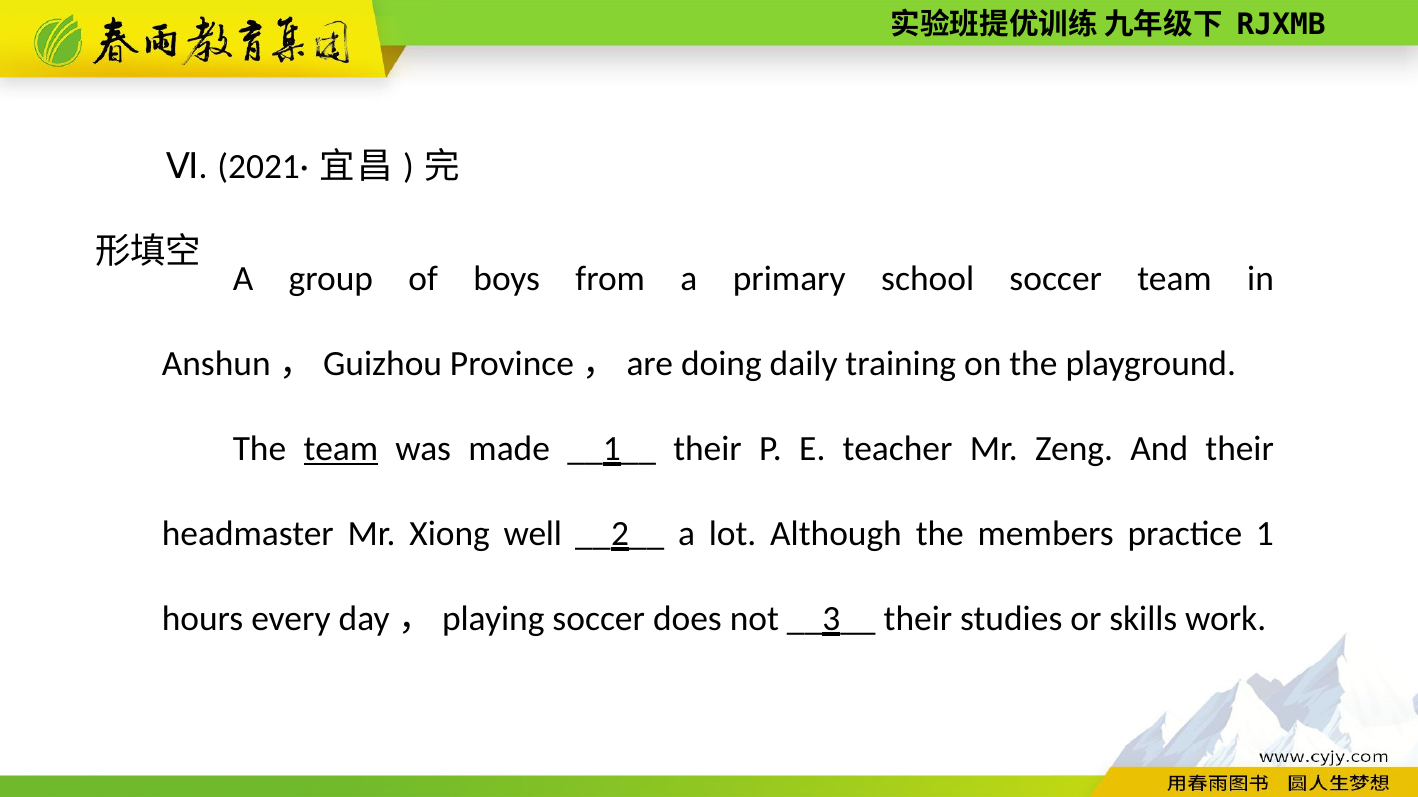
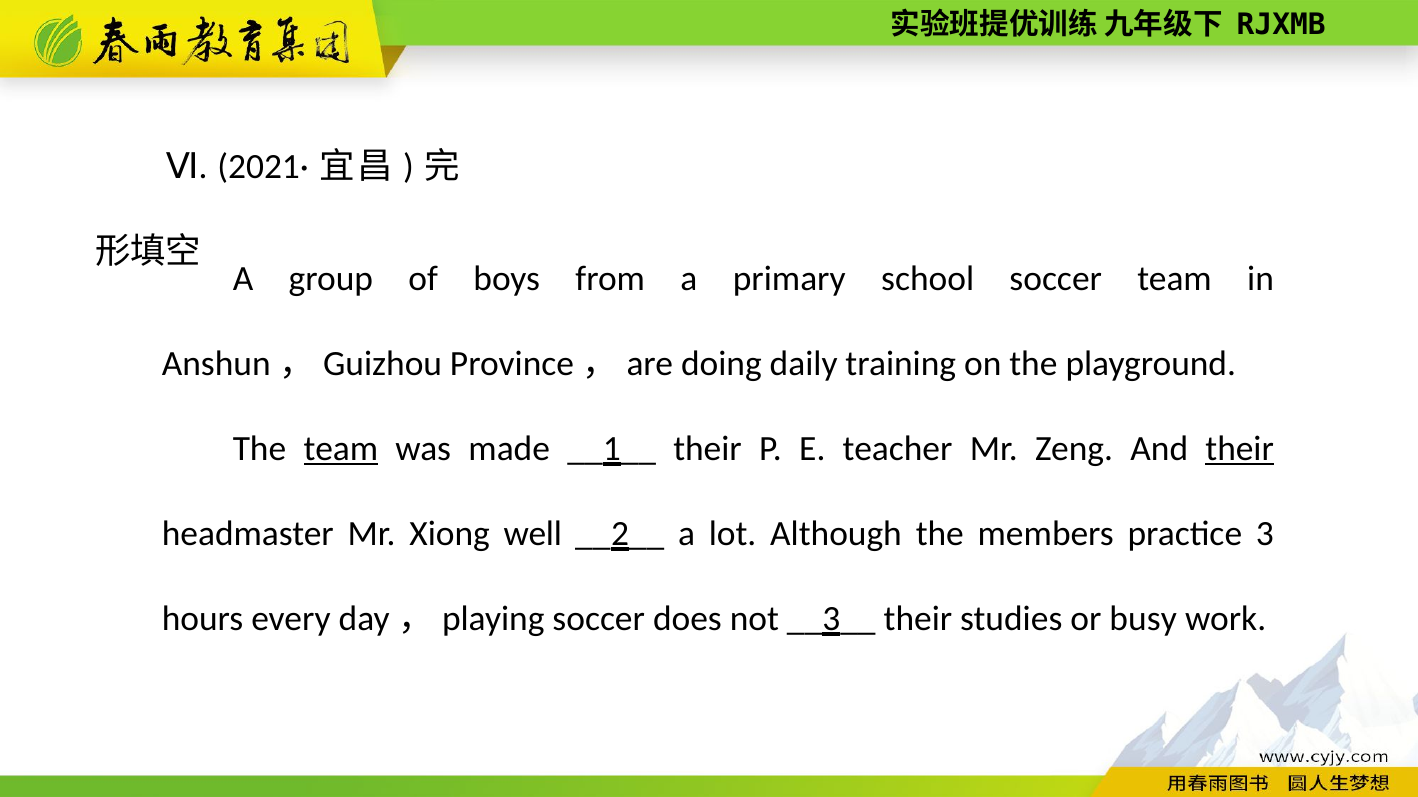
their underline: none -> present (1240, 449)
1: 1 -> 3 (1265, 534)
skills: skills -> busy (1143, 619)
